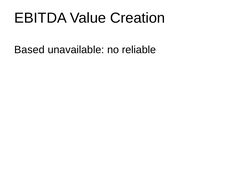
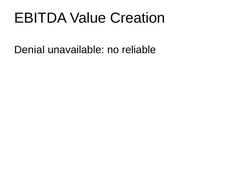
Based: Based -> Denial (29, 50)
